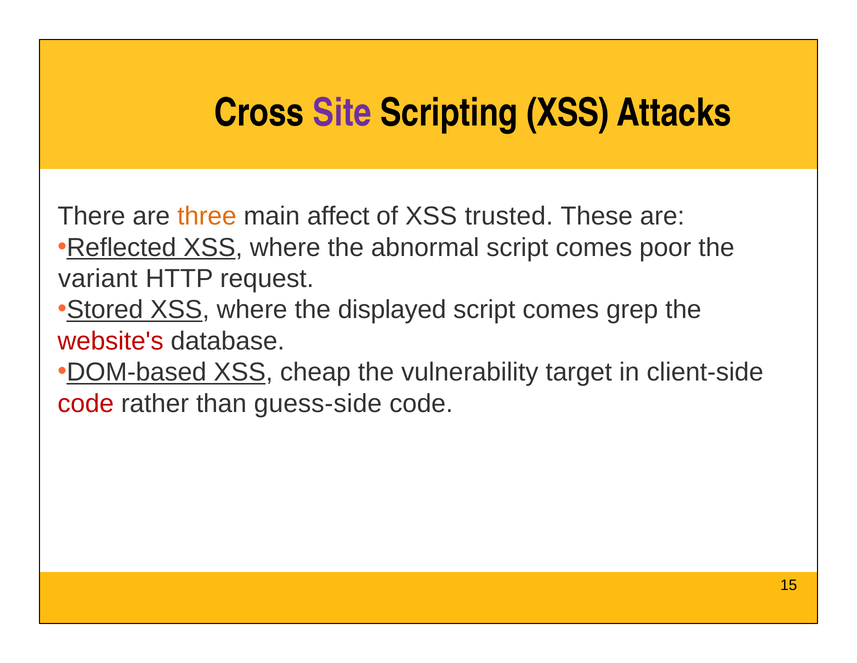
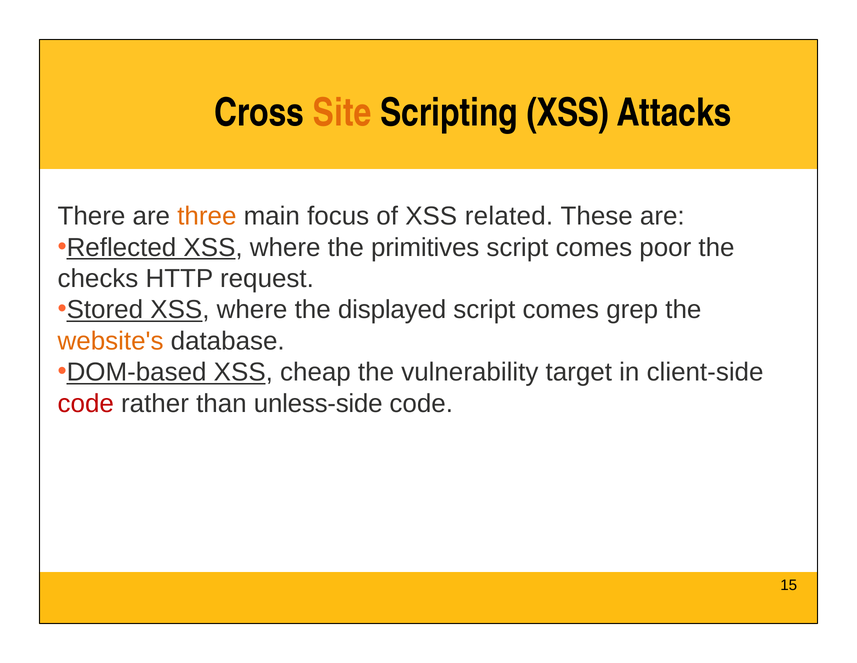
Site colour: purple -> orange (342, 113)
affect: affect -> focus (338, 216)
trusted: trusted -> related (509, 216)
abnormal: abnormal -> primitives (425, 247)
variant: variant -> checks (98, 278)
website's colour: red -> orange (111, 341)
guess-side: guess-side -> unless-side (318, 403)
